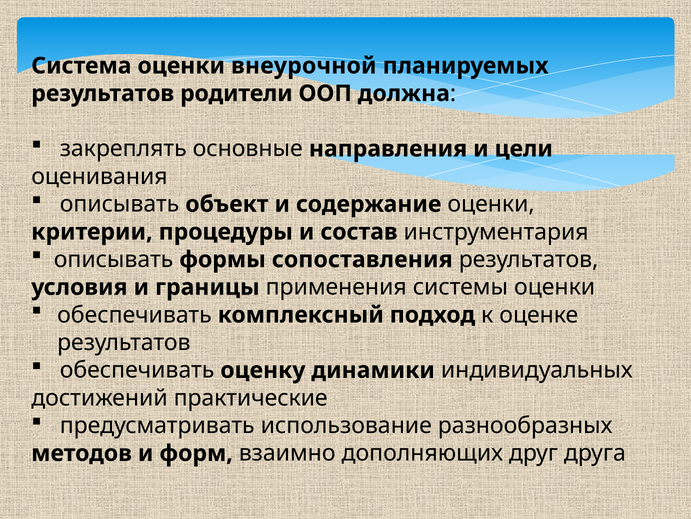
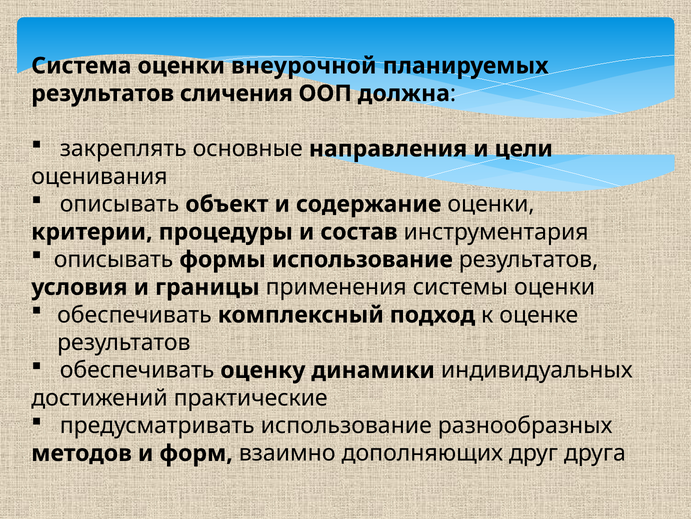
родители: родители -> сличения (236, 93)
формы сопоставления: сопоставления -> использование (362, 259)
